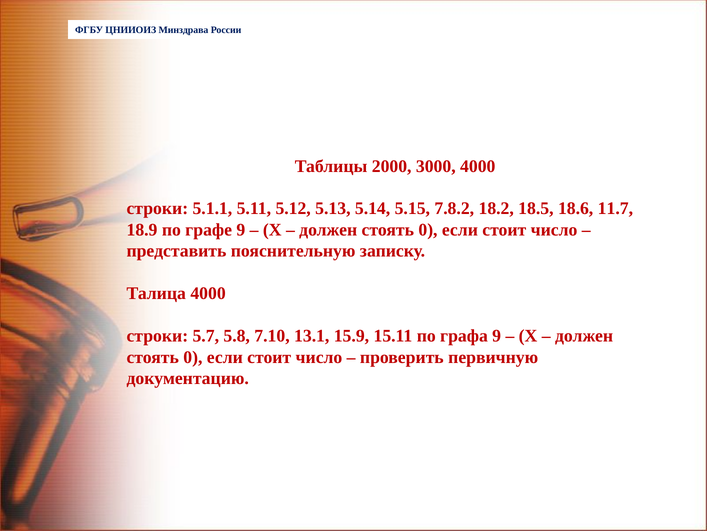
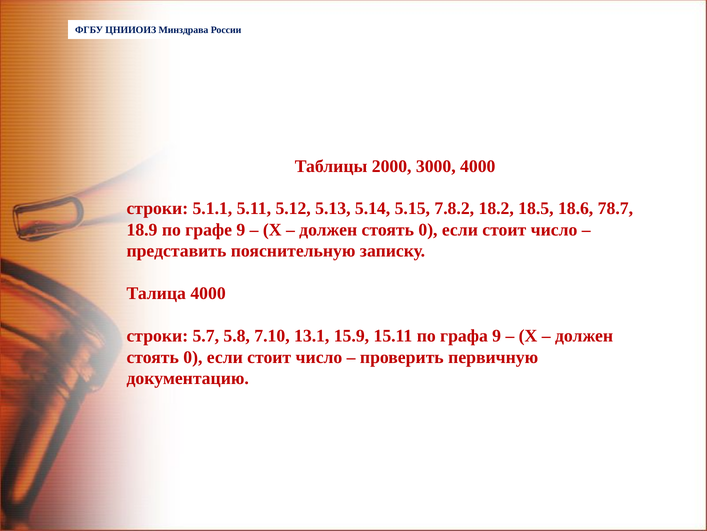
11.7: 11.7 -> 78.7 (615, 208)
